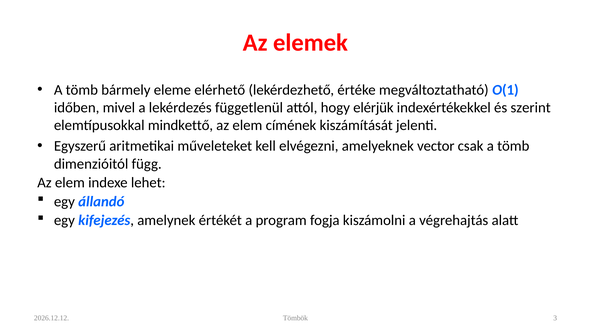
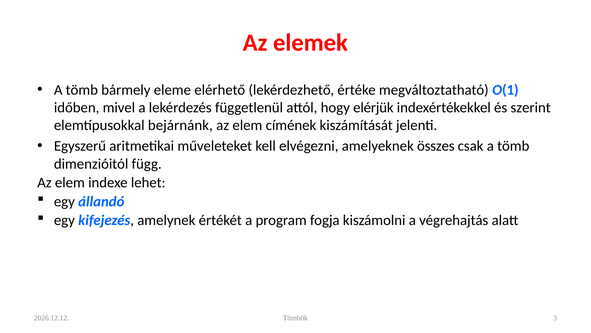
mindkettő: mindkettő -> bejárnánk (180, 125)
vector: vector -> összes (436, 146)
